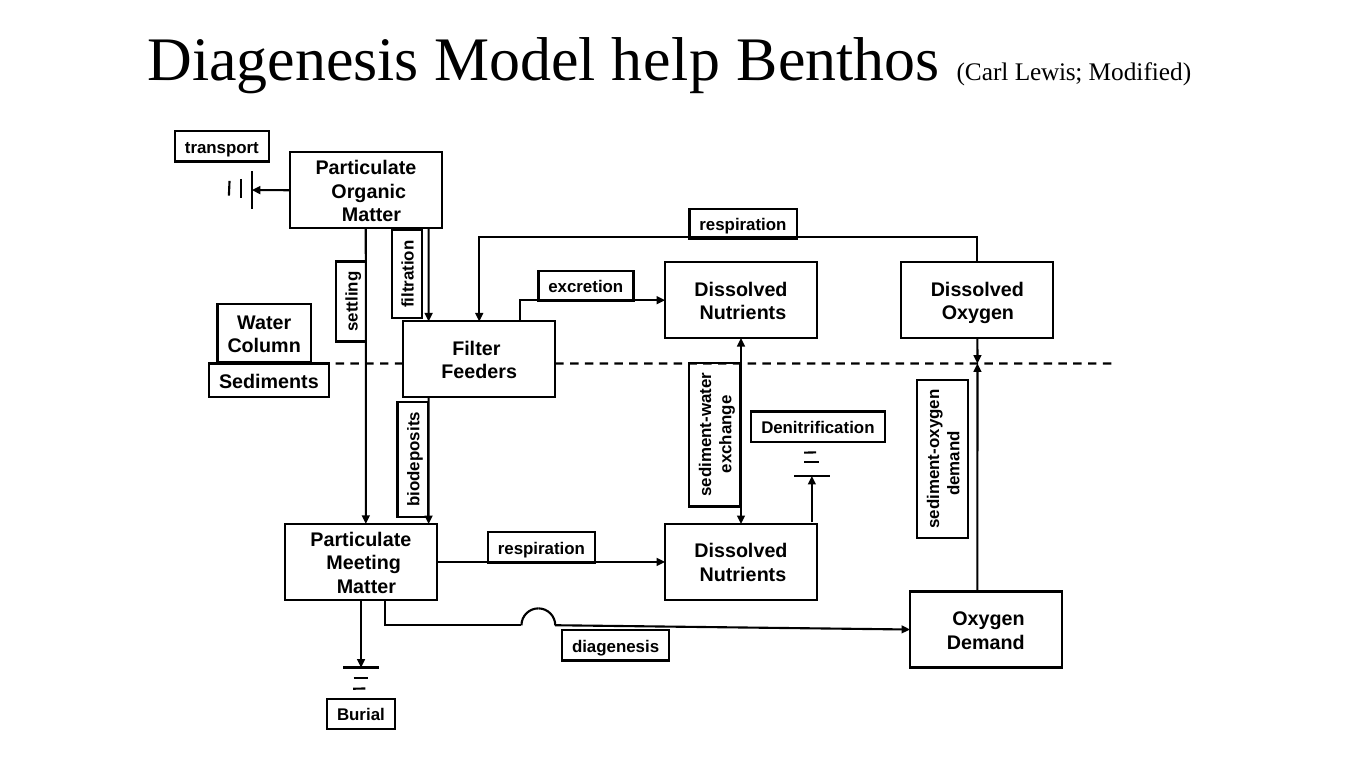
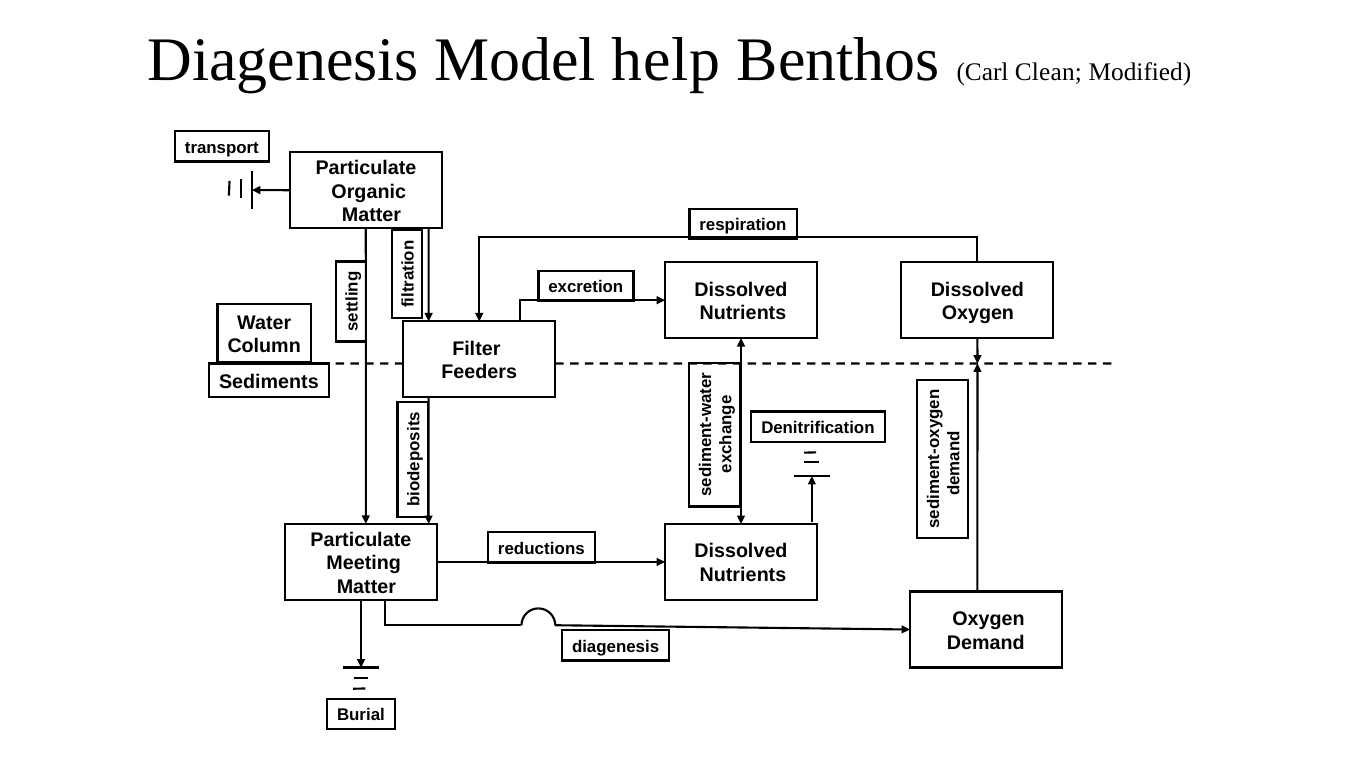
Lewis: Lewis -> Clean (1048, 72)
respiration: respiration -> reductions (541, 549)
